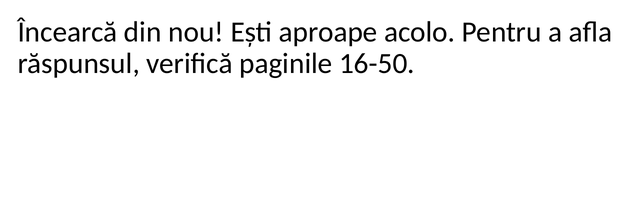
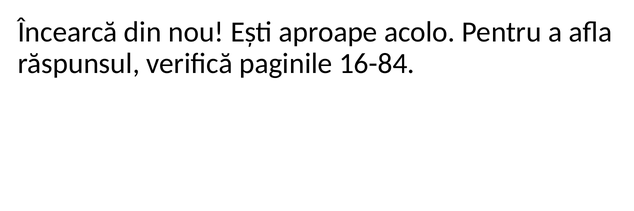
16-50: 16-50 -> 16-84 (377, 64)
